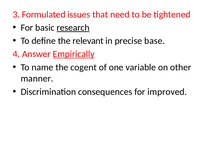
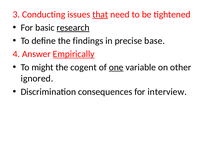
Formulated: Formulated -> Conducting (44, 14)
that underline: none -> present (100, 14)
relevant: relevant -> findings (88, 41)
name: name -> might (42, 67)
one underline: none -> present (116, 67)
manner: manner -> ignored (37, 79)
improved: improved -> interview (167, 92)
